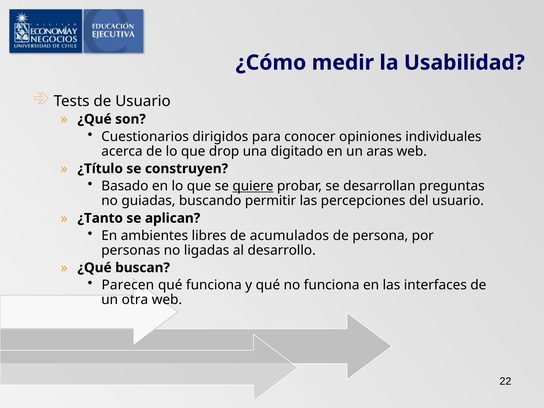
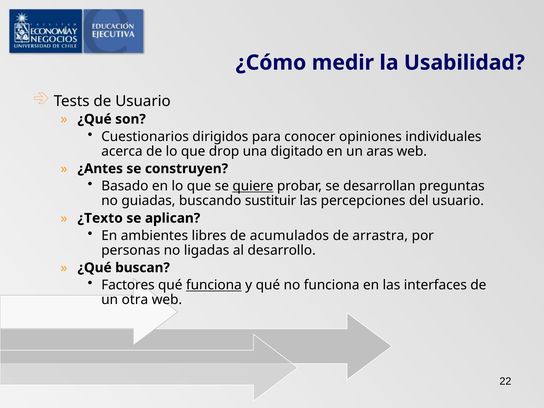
¿Título: ¿Título -> ¿Antes (100, 169)
permitir: permitir -> sustituir (271, 201)
¿Tanto: ¿Tanto -> ¿Texto (100, 218)
persona: persona -> arrastra (380, 236)
Parecen: Parecen -> Factores (128, 285)
funciona underline: none -> present (214, 285)
